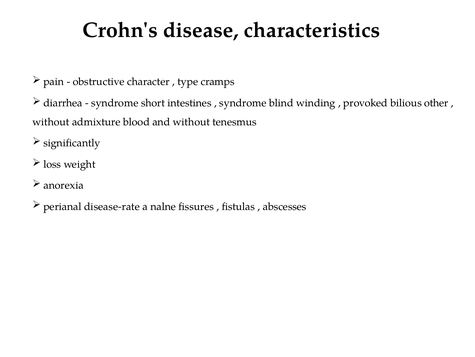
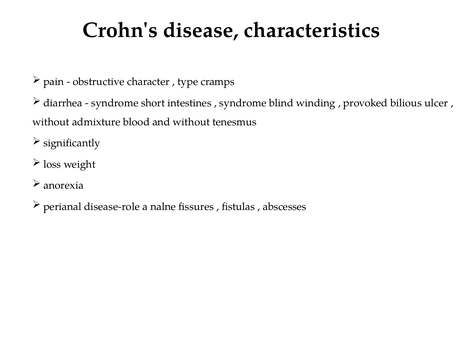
other: other -> ulcer (436, 103)
disease-rate: disease-rate -> disease-role (112, 206)
